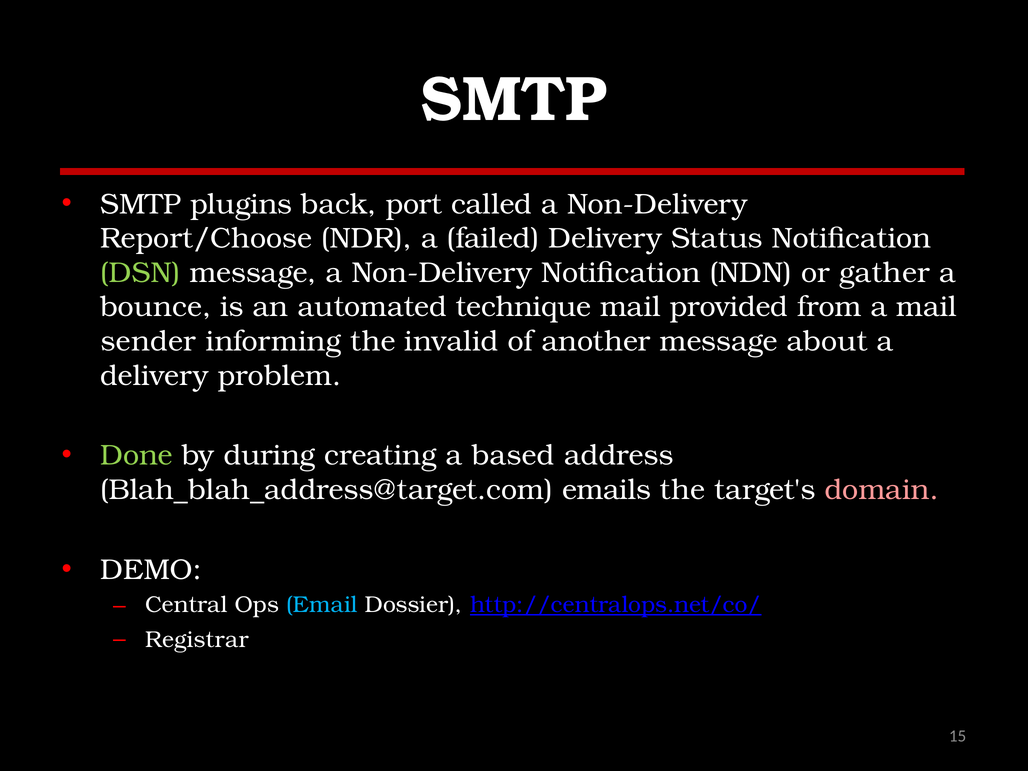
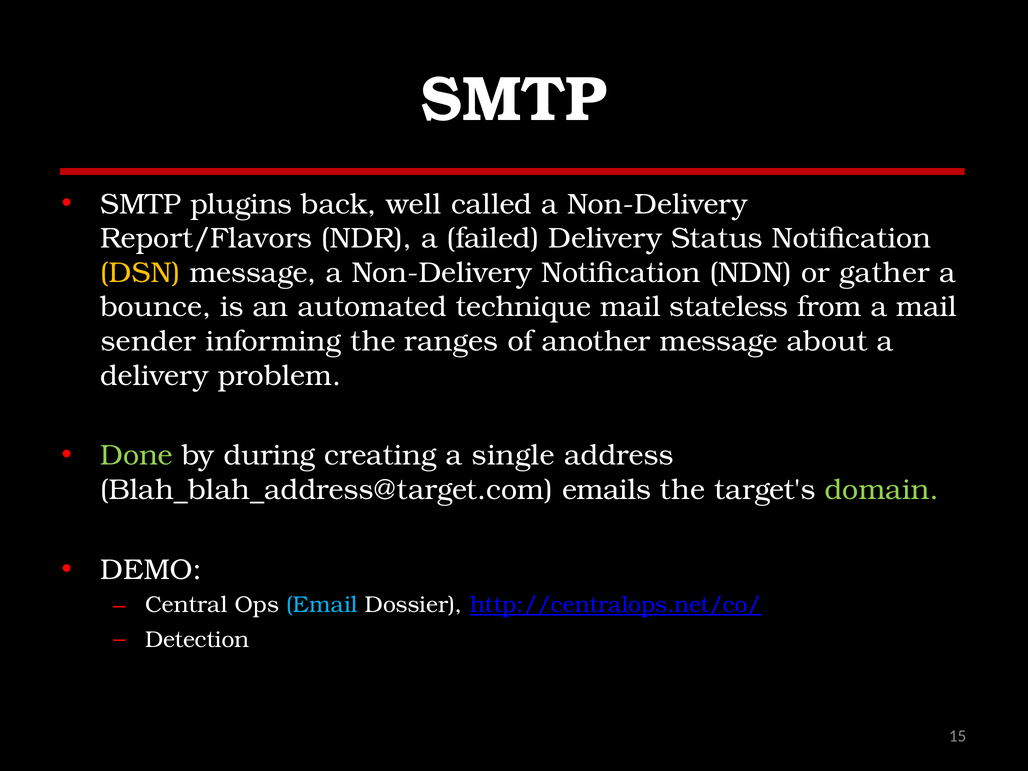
port: port -> well (414, 204)
Report/Choose: Report/Choose -> Report/Flavors (206, 238)
DSN colour: light green -> yellow (140, 273)
provided: provided -> stateless (729, 307)
invalid: invalid -> ranges (451, 341)
based: based -> single (513, 456)
domain colour: pink -> light green (882, 490)
Registrar: Registrar -> Detection (197, 640)
